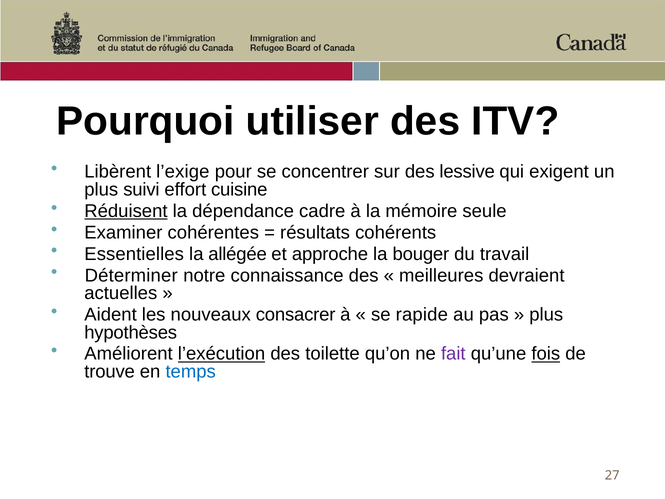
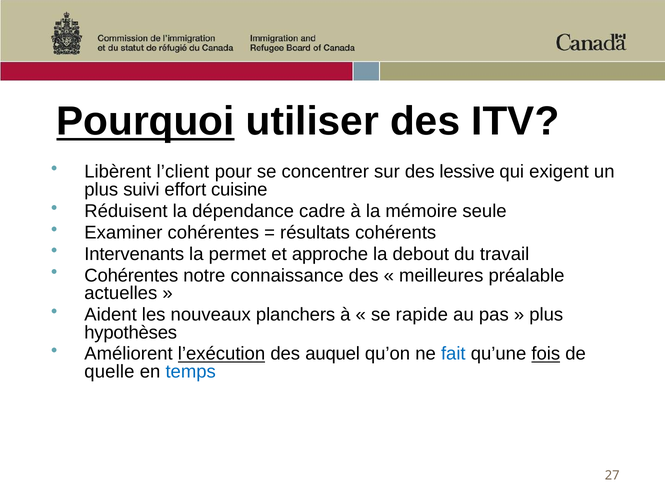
Pourquoi underline: none -> present (145, 122)
l’exige: l’exige -> l’client (183, 172)
Réduisent underline: present -> none (126, 211)
Essentielles: Essentielles -> Intervenants (134, 254)
allégée: allégée -> permet (237, 254)
bouger: bouger -> debout (421, 254)
Déterminer: Déterminer -> Cohérentes (131, 275)
devraient: devraient -> préalable (527, 275)
consacrer: consacrer -> planchers (296, 314)
toilette: toilette -> auquel (333, 354)
fait colour: purple -> blue (453, 354)
trouve: trouve -> quelle (109, 371)
